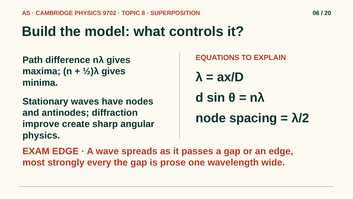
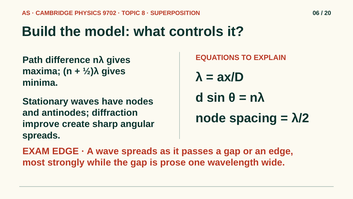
physics: physics -> spreads (41, 135)
every: every -> while (99, 162)
